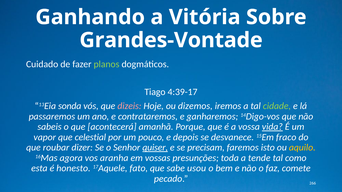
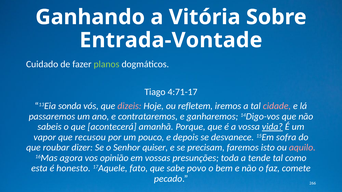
Grandes-Vontade: Grandes-Vontade -> Entrada-Vontade (171, 40)
4:39-17: 4:39-17 -> 4:71-17 (183, 92)
dizemos: dizemos -> refletem (195, 106)
cidade colour: light green -> pink (277, 106)
celestial: celestial -> recusou (90, 137)
fraco: fraco -> sofra (286, 137)
quiser underline: present -> none (155, 148)
aquilo colour: yellow -> pink (302, 148)
aranha: aranha -> opinião (114, 158)
usou: usou -> povo (197, 169)
